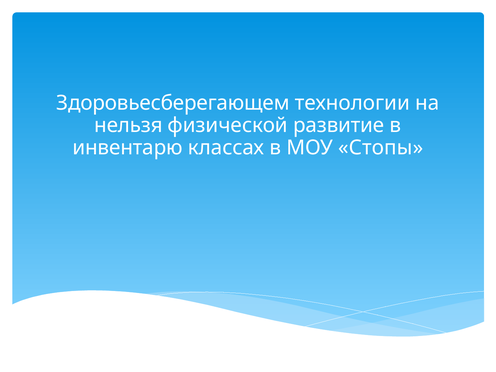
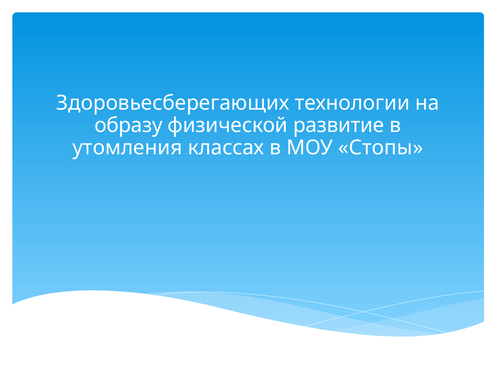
Здоровьесберегающем: Здоровьесберегающем -> Здоровьесберегающих (173, 103)
нельзя: нельзя -> образу (129, 125)
инвентарю: инвентарю -> утомления (127, 148)
